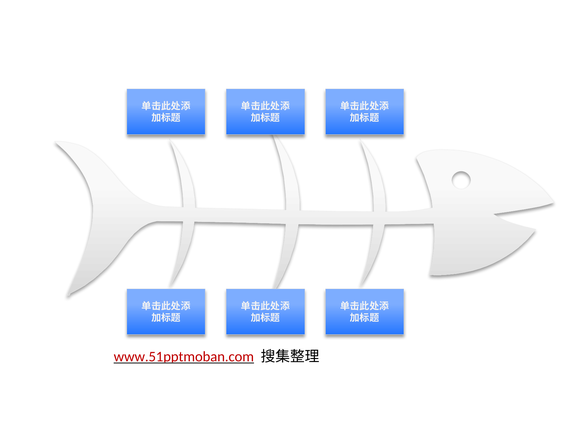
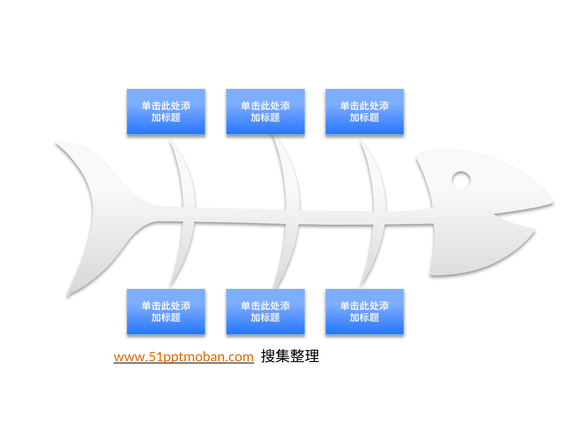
www.51pptmoban.com colour: red -> orange (184, 357)
